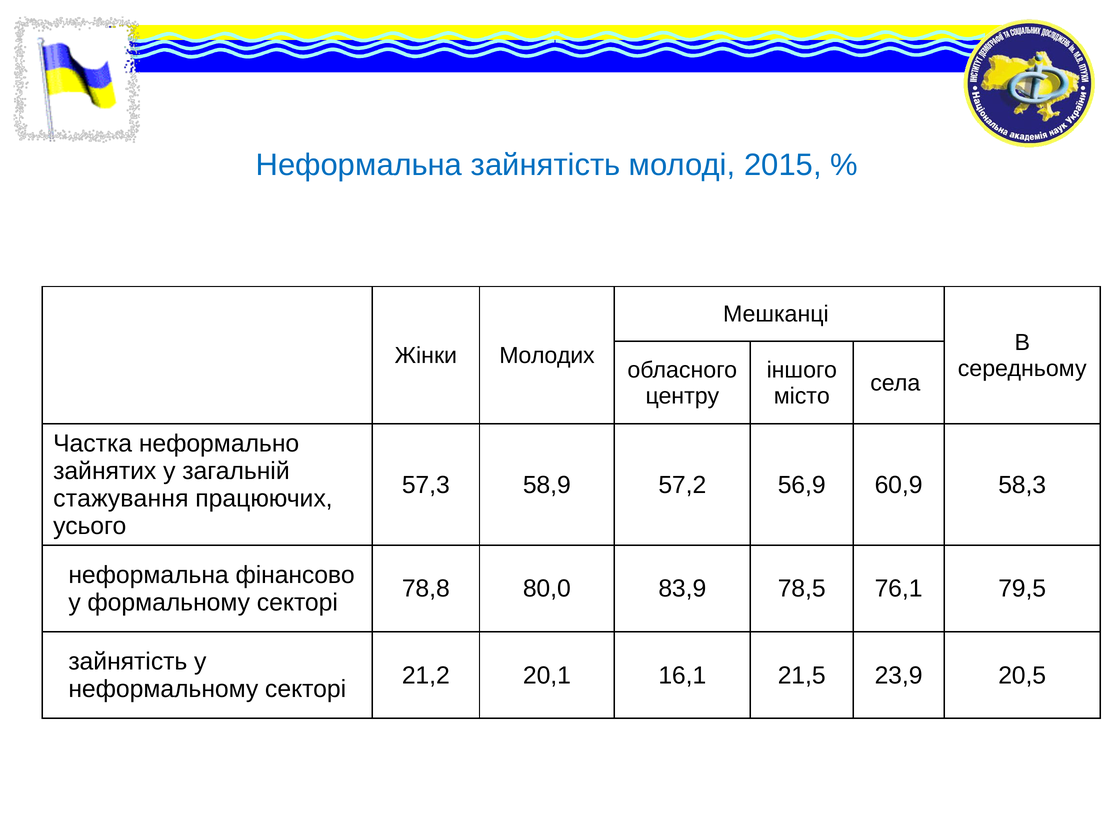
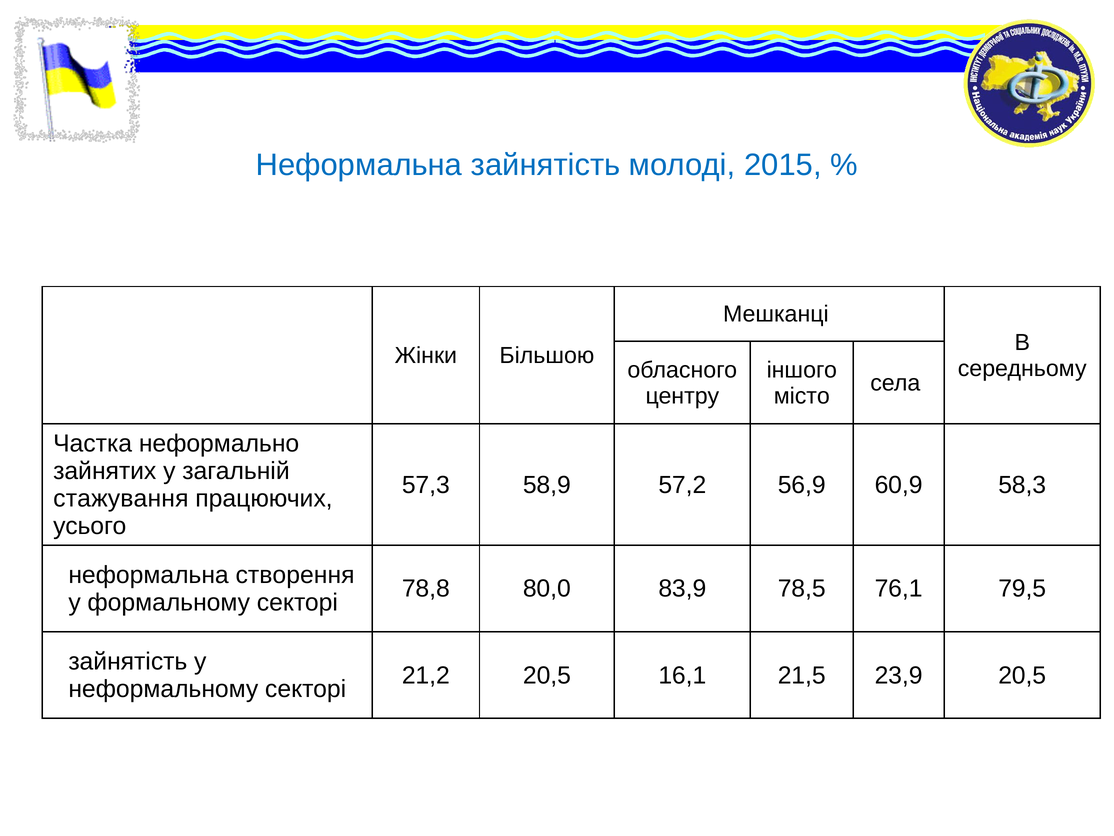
Молодих: Молодих -> Більшою (547, 355)
фінансово: фінансово -> створення (295, 575)
21,2 20,1: 20,1 -> 20,5 (547, 675)
